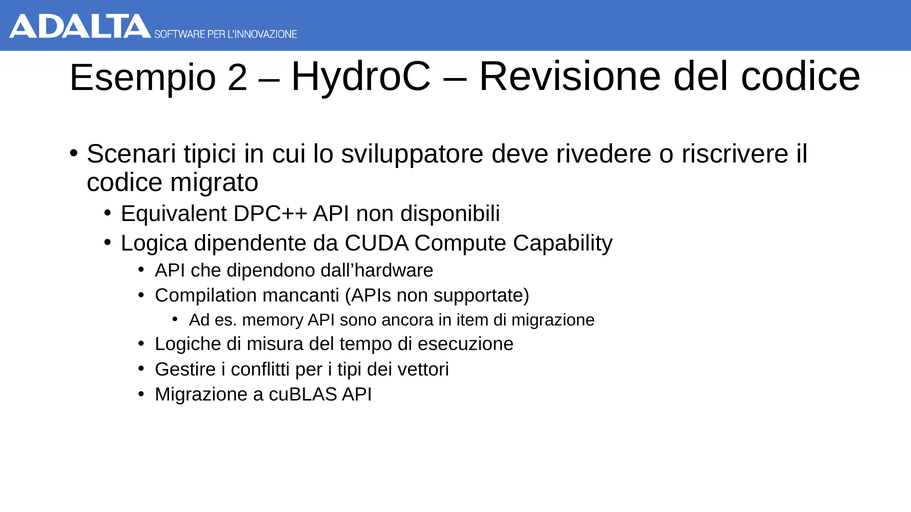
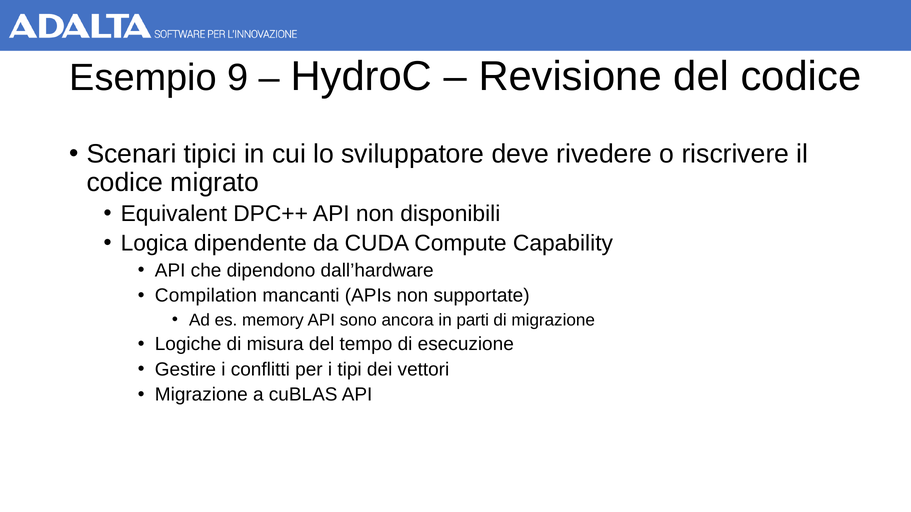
2: 2 -> 9 (238, 78)
item: item -> parti (473, 320)
